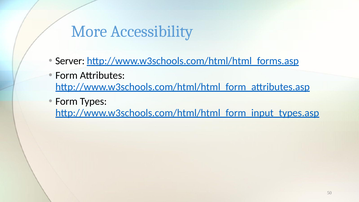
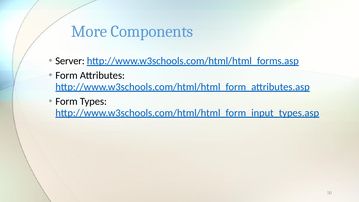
Accessibility: Accessibility -> Components (152, 31)
